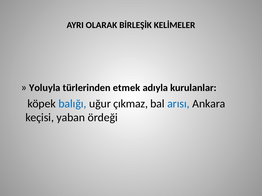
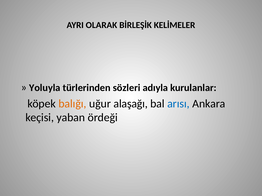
etmek: etmek -> sözleri (127, 88)
balığı colour: blue -> orange (72, 104)
çıkmaz: çıkmaz -> alaşağı (131, 104)
